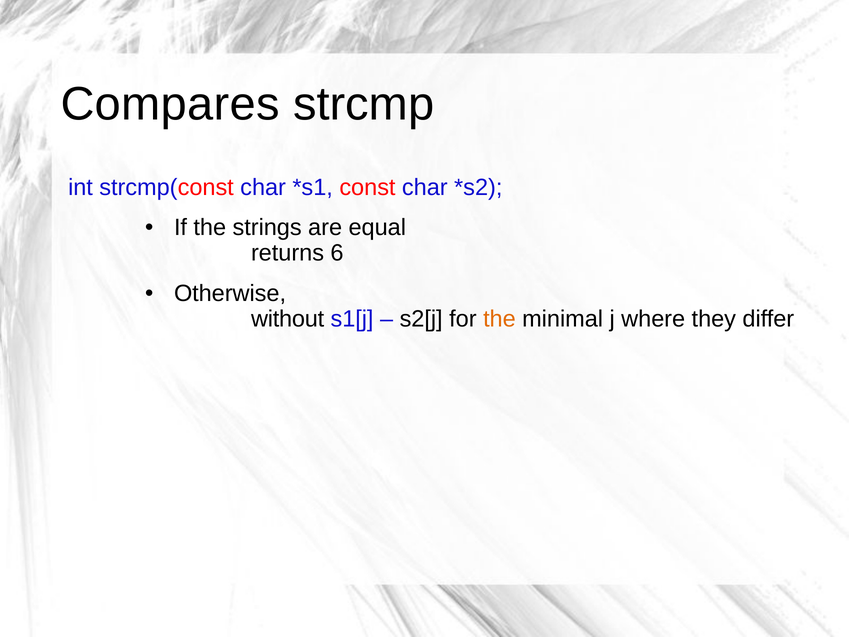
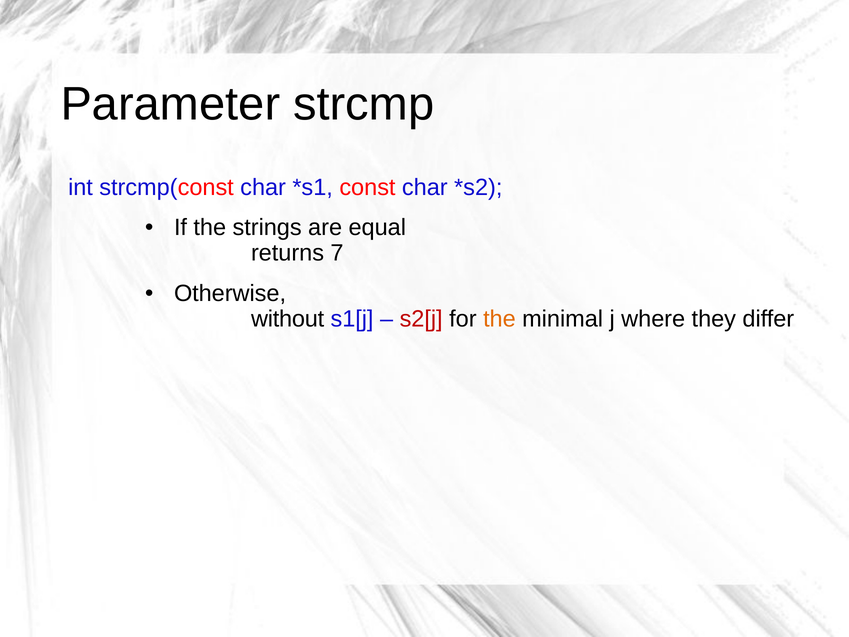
Compares: Compares -> Parameter (170, 104)
6: 6 -> 7 (337, 253)
s2[j colour: black -> red (421, 319)
